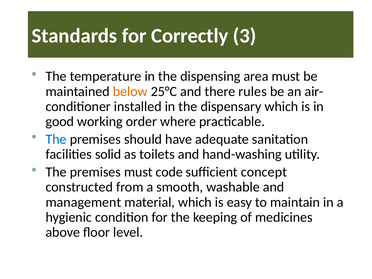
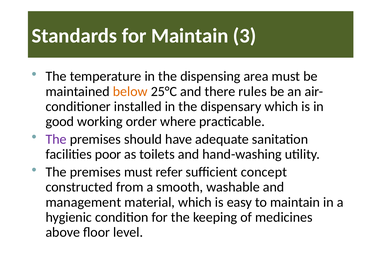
for Correctly: Correctly -> Maintain (190, 36)
The colour: blue -> purple (56, 139)
solid: solid -> poor (108, 154)
code: code -> refer (169, 172)
